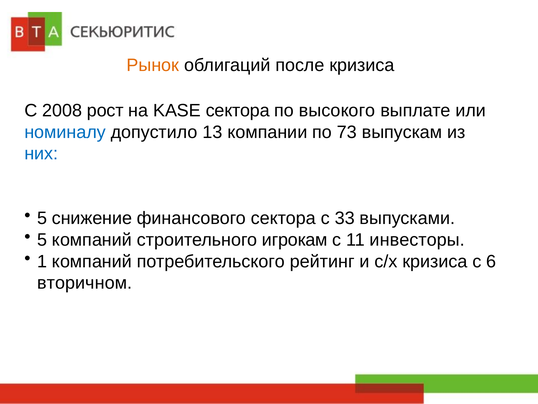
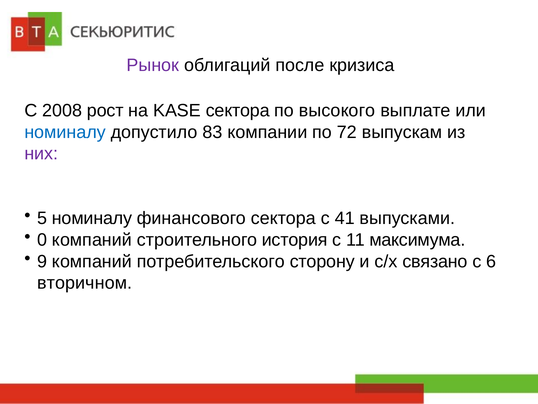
Рынок colour: orange -> purple (153, 65)
13: 13 -> 83 (212, 132)
73: 73 -> 72 (347, 132)
них colour: blue -> purple (41, 154)
5 снижение: снижение -> номиналу (92, 218)
33: 33 -> 41 (345, 218)
5: 5 -> 0 (42, 240)
игрокам: игрокам -> история (295, 240)
инвесторы: инвесторы -> максимума (417, 240)
1: 1 -> 9 (42, 261)
рейтинг: рейтинг -> сторону (322, 261)
с/х кризиса: кризиса -> связано (435, 261)
